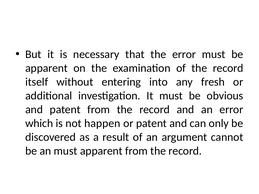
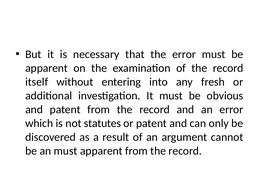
happen: happen -> statutes (102, 123)
